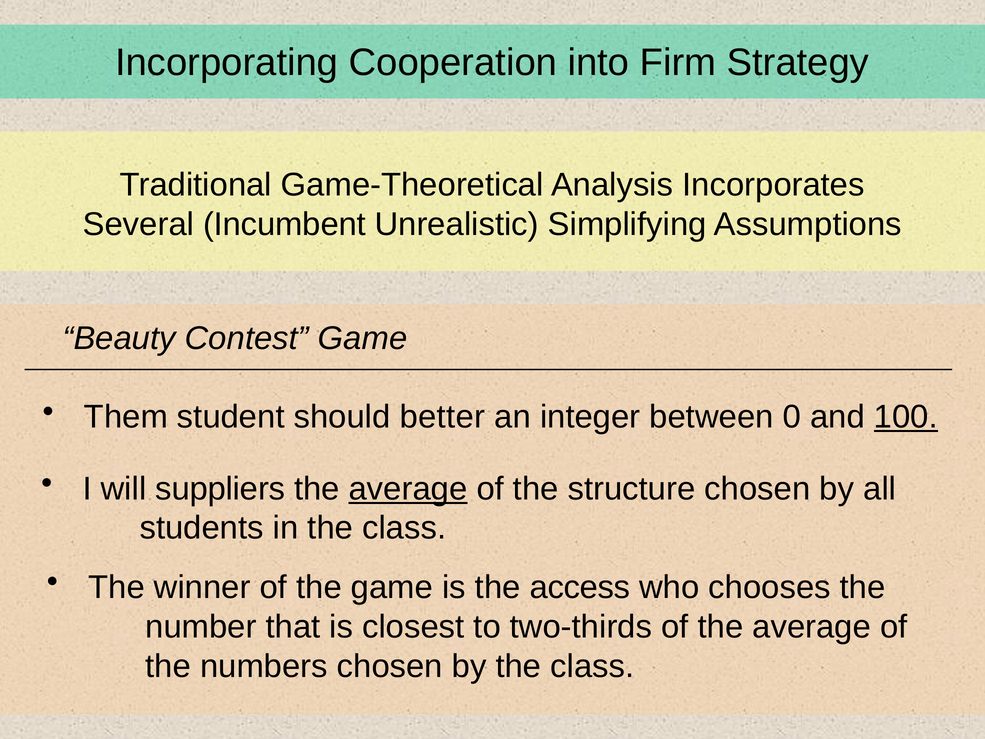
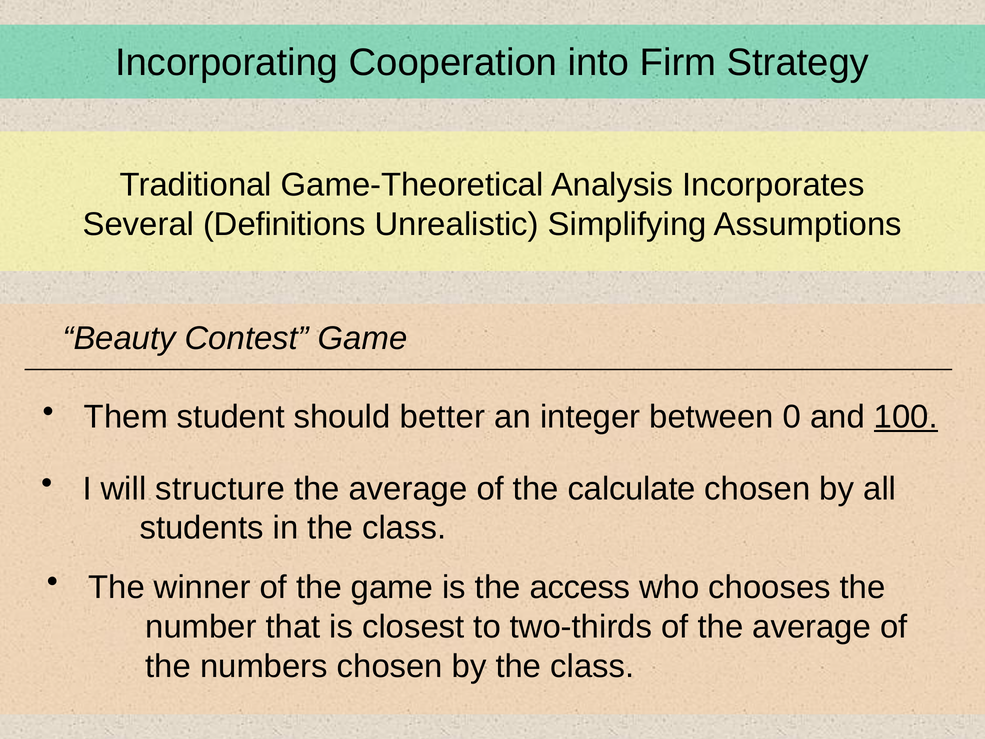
Incumbent: Incumbent -> Definitions (284, 224)
suppliers: suppliers -> structure (220, 489)
average underline: present -> none (408, 489)
structure: structure -> calculate (632, 489)
